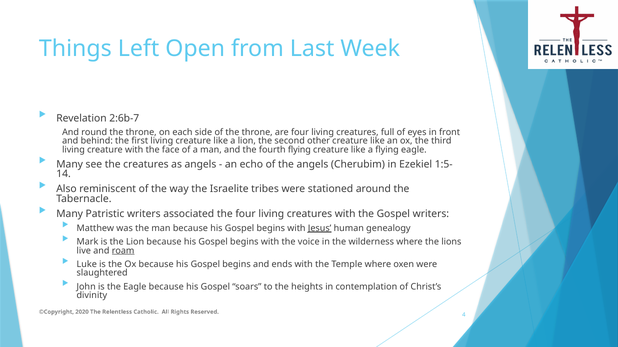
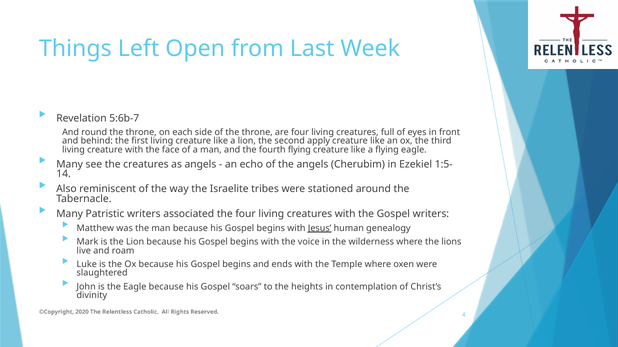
2:6b-7: 2:6b-7 -> 5:6b-7 (124, 118)
other: other -> apply (319, 141)
roam underline: present -> none (123, 251)
